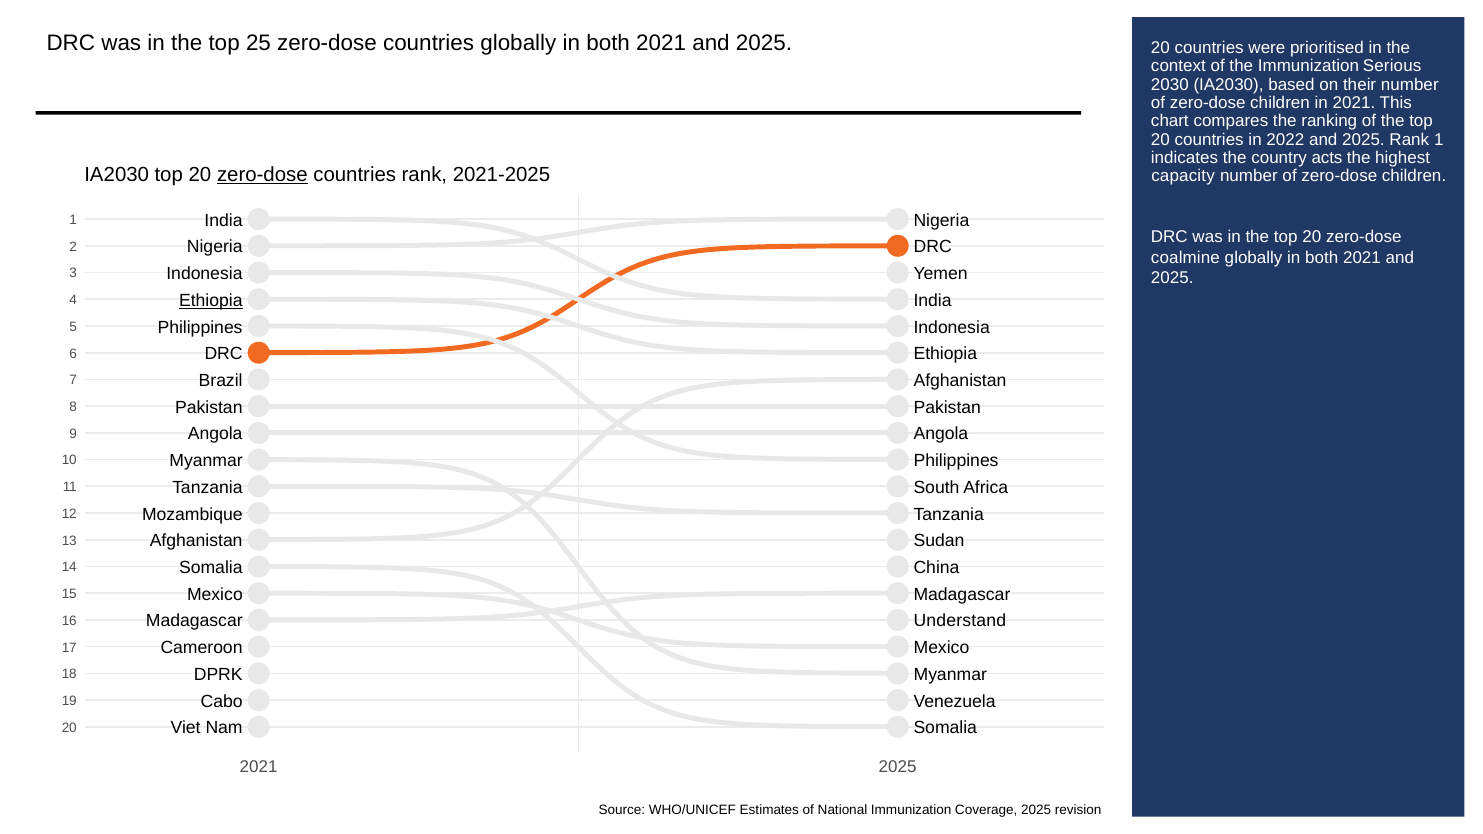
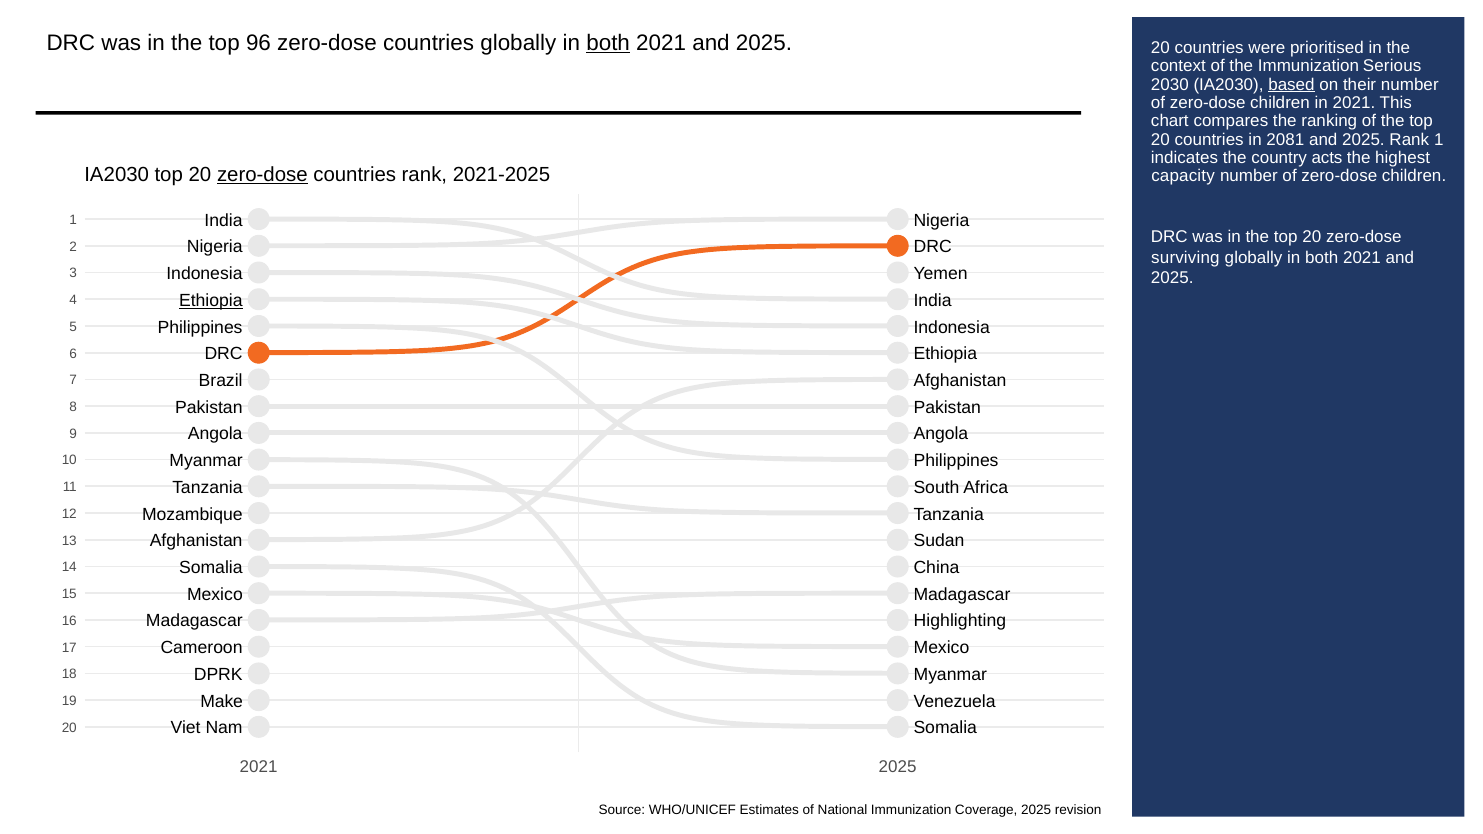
25: 25 -> 96 (258, 43)
both underline: none -> present (608, 43)
based underline: none -> present (1291, 85)
2022: 2022 -> 2081 (1285, 140)
coalmine: coalmine -> surviving (1185, 258)
Understand: Understand -> Highlighting (960, 621)
Cabo: Cabo -> Make (222, 702)
